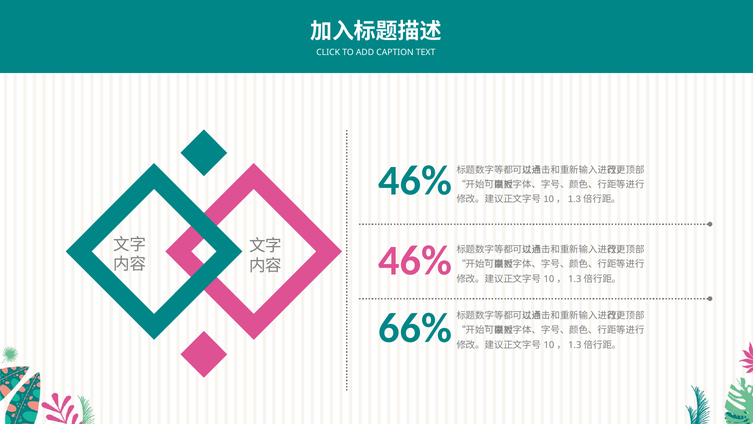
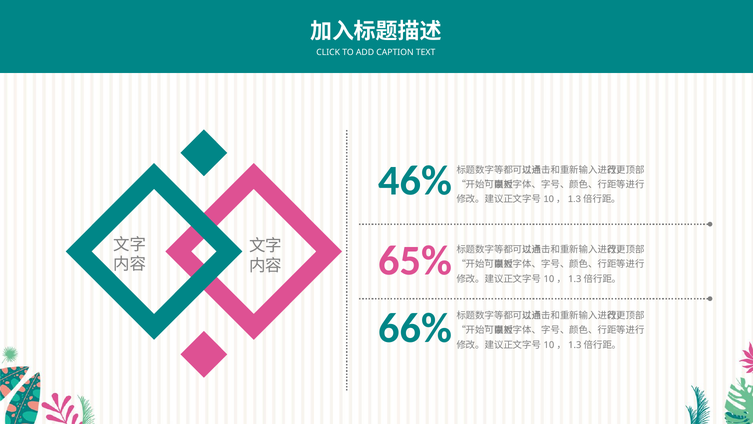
46%: 46% -> 65% (415, 261)
